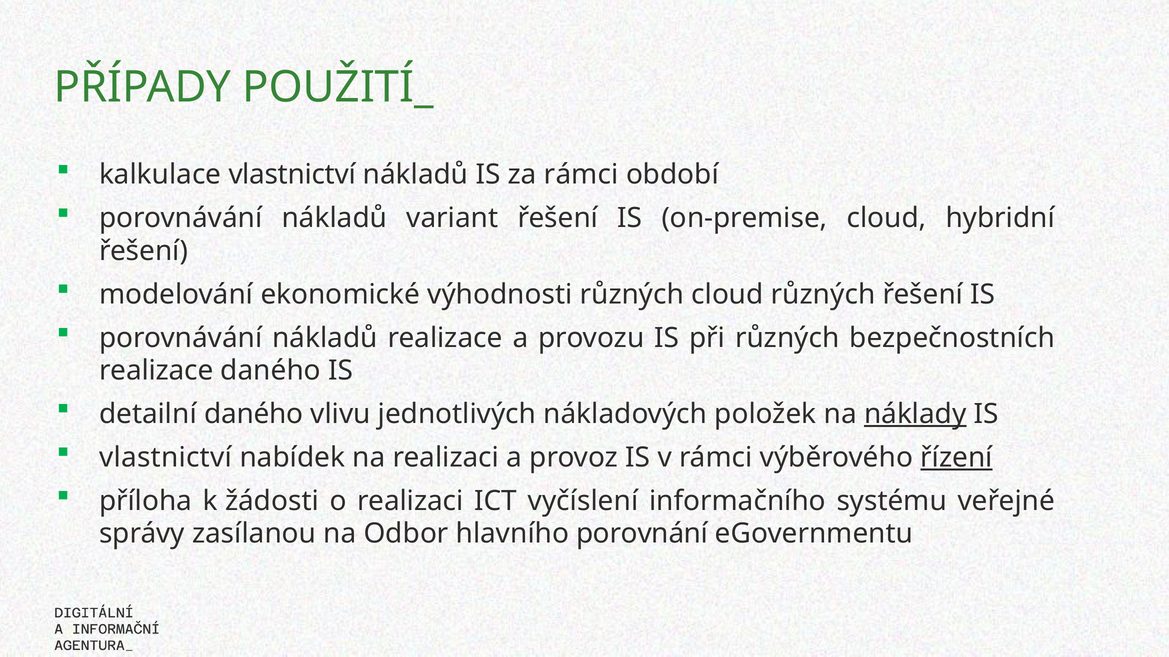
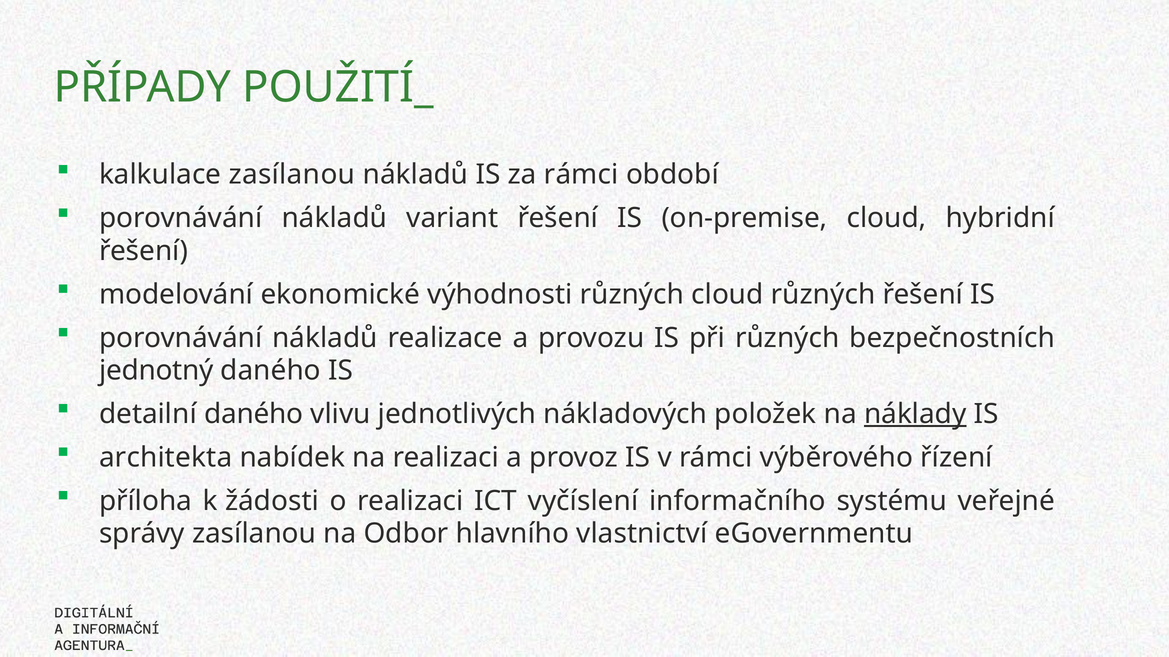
kalkulace vlastnictví: vlastnictví -> zasílanou (292, 175)
realizace: realizace -> jednotný (156, 371)
vlastnictví: vlastnictví -> architekta (166, 458)
řízení underline: present -> none (956, 458)
porovnání: porovnání -> vlastnictví (642, 534)
